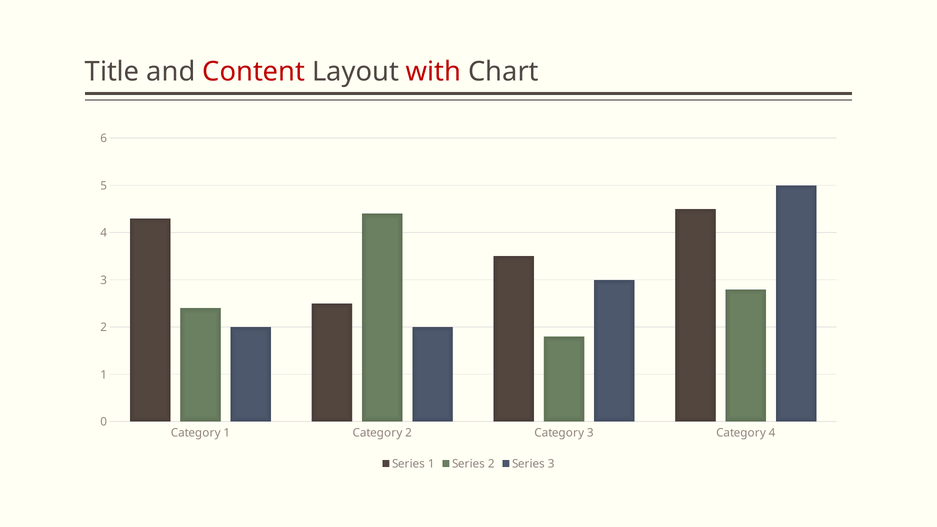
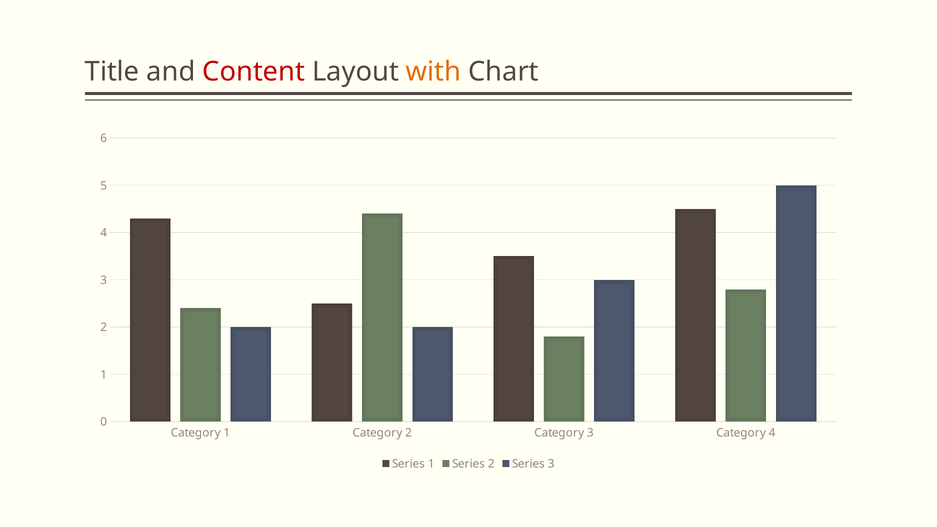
with colour: red -> orange (434, 72)
